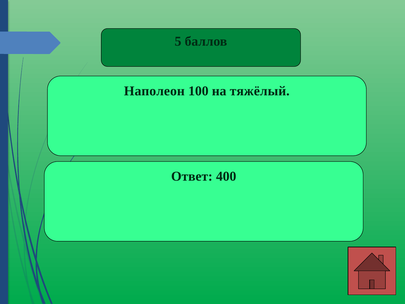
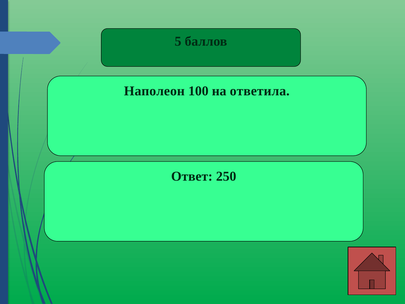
тяжёлый: тяжёлый -> ответила (260, 91)
400: 400 -> 250 (226, 176)
